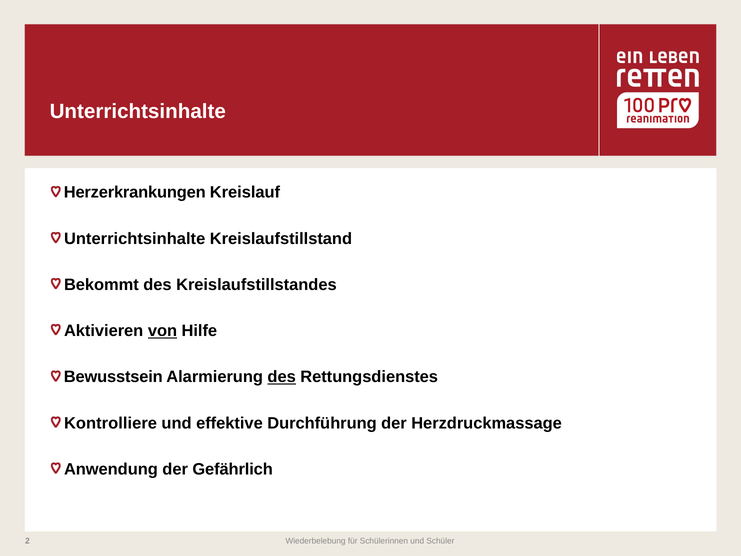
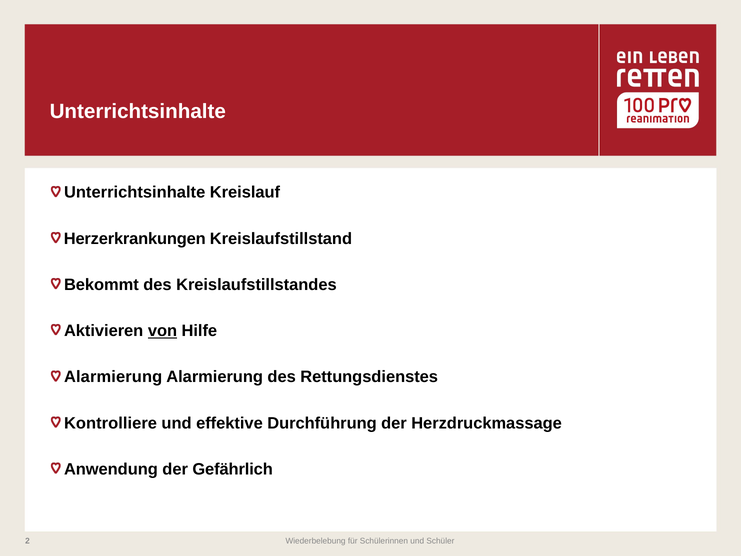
Herzerkrankungen: Herzerkrankungen -> Unterrichtsinhalte (135, 192)
Unterrichtsinhalte: Unterrichtsinhalte -> Herzerkrankungen (135, 239)
Bewusstsein: Bewusstsein -> Alarmierung (113, 377)
des underline: present -> none (282, 377)
